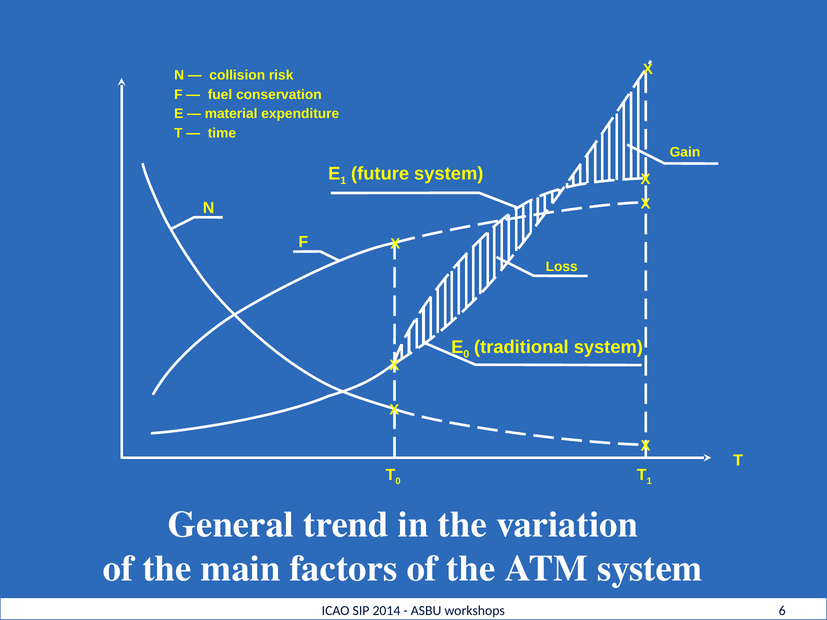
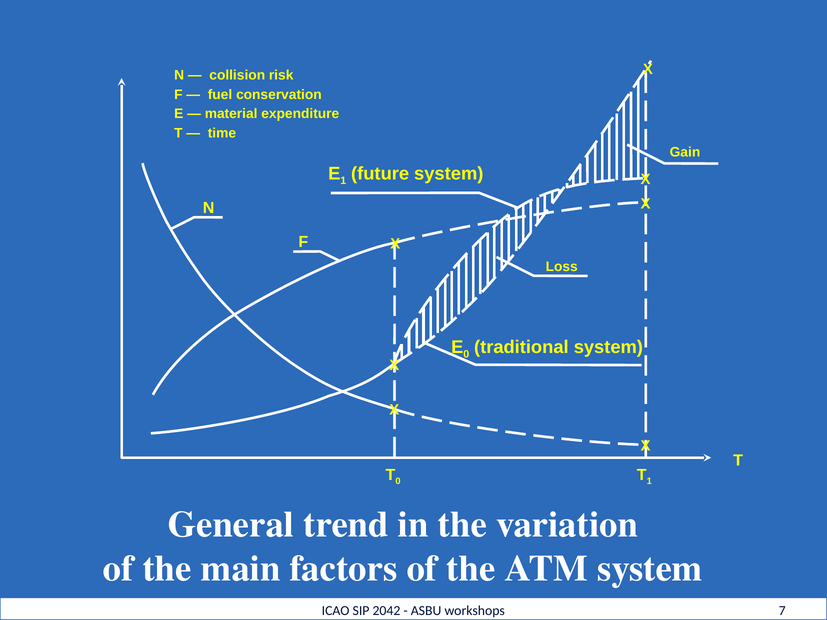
2014: 2014 -> 2042 (386, 611)
6: 6 -> 7 (782, 611)
